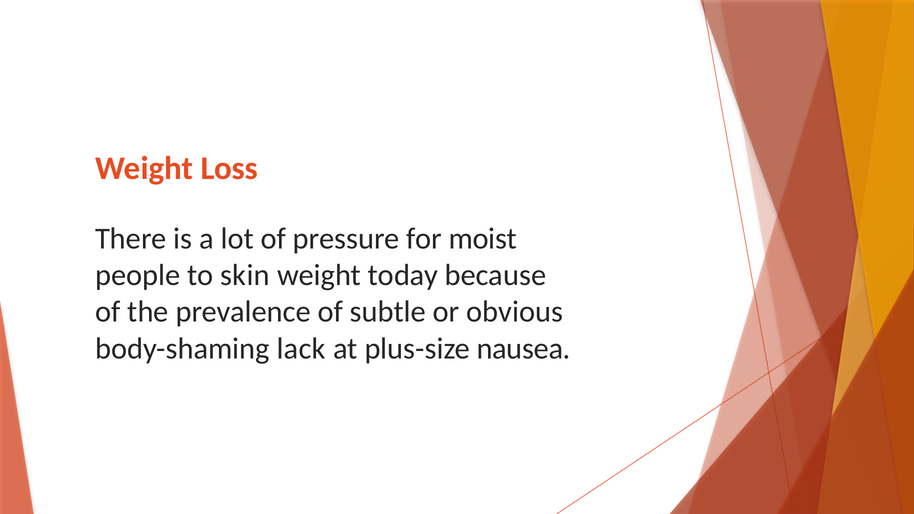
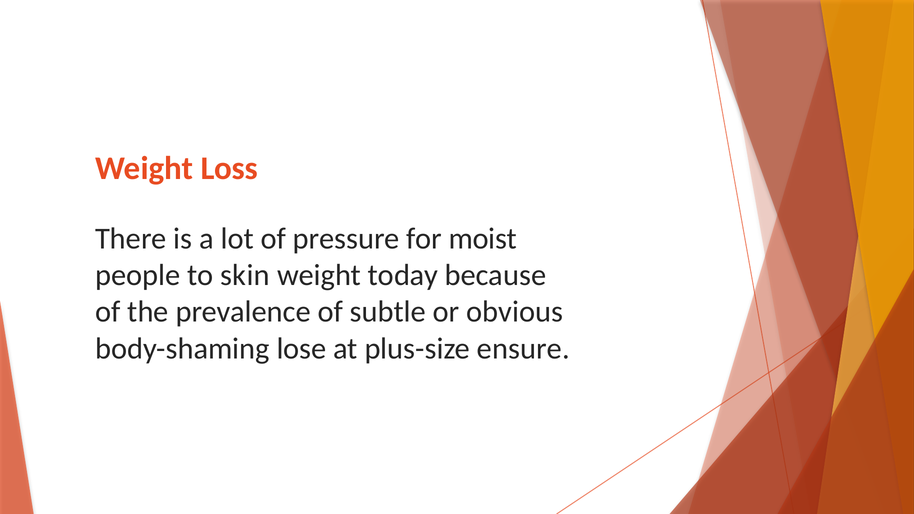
lack: lack -> lose (301, 349)
nausea: nausea -> ensure (523, 349)
